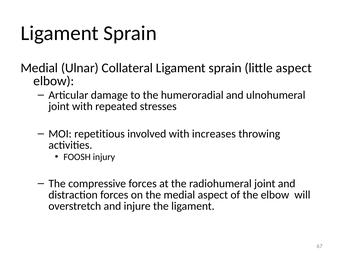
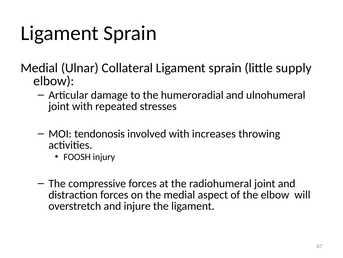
little aspect: aspect -> supply (294, 68)
repetitious: repetitious -> tendonosis (100, 134)
